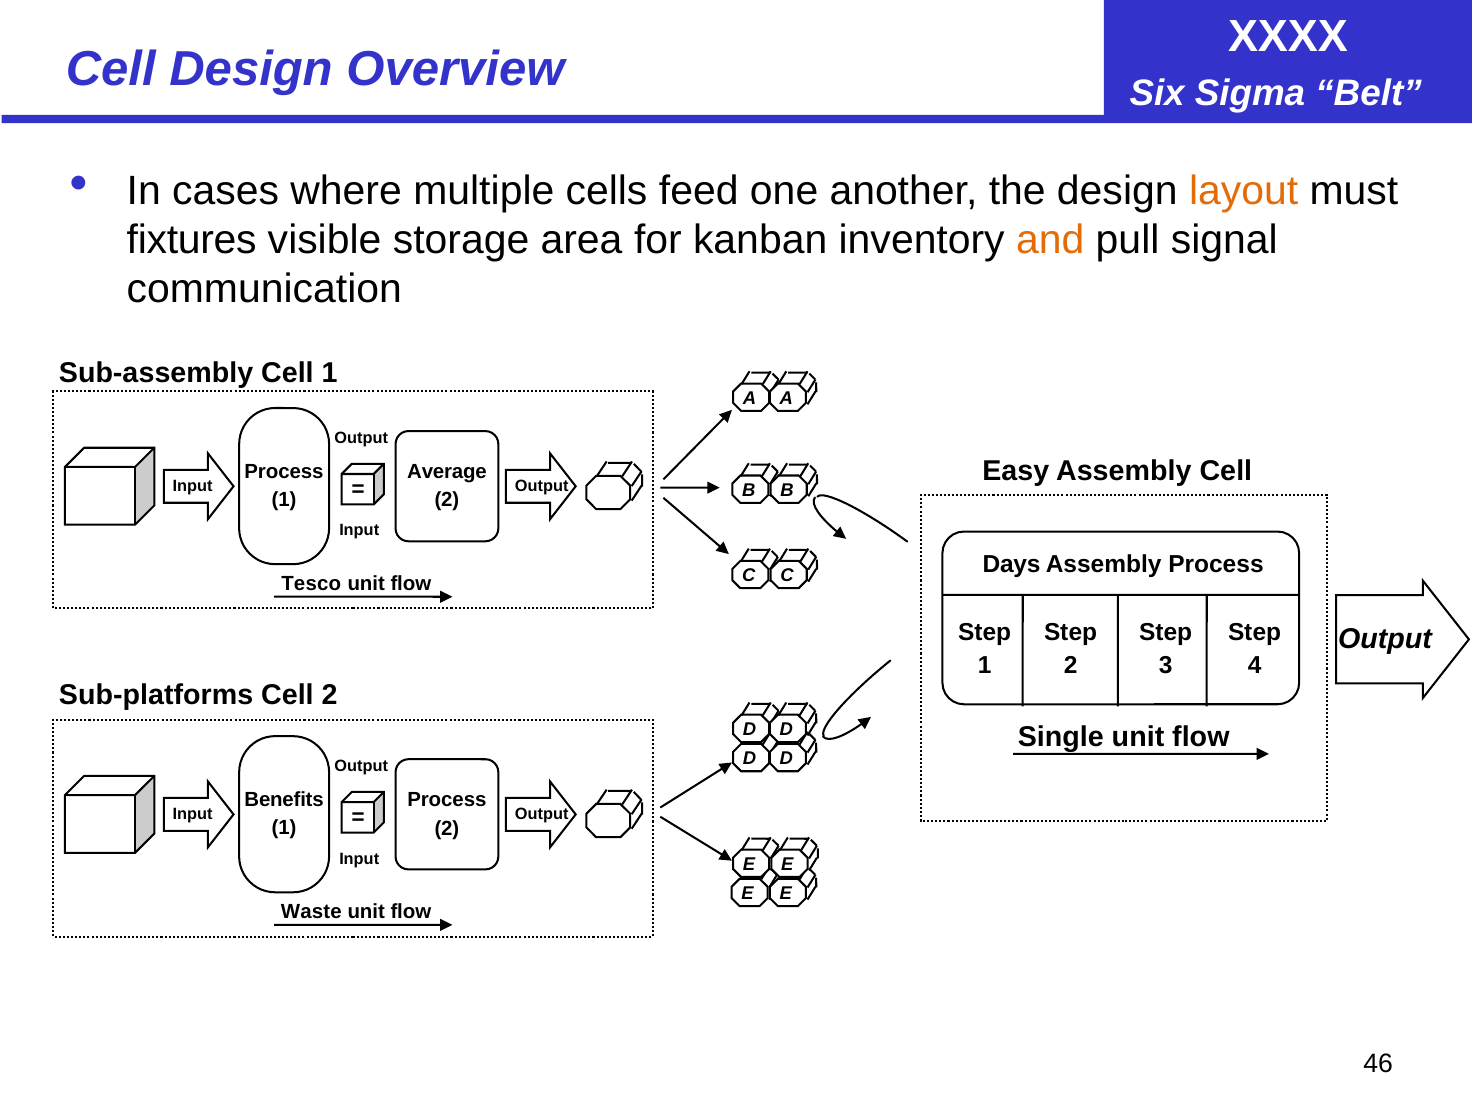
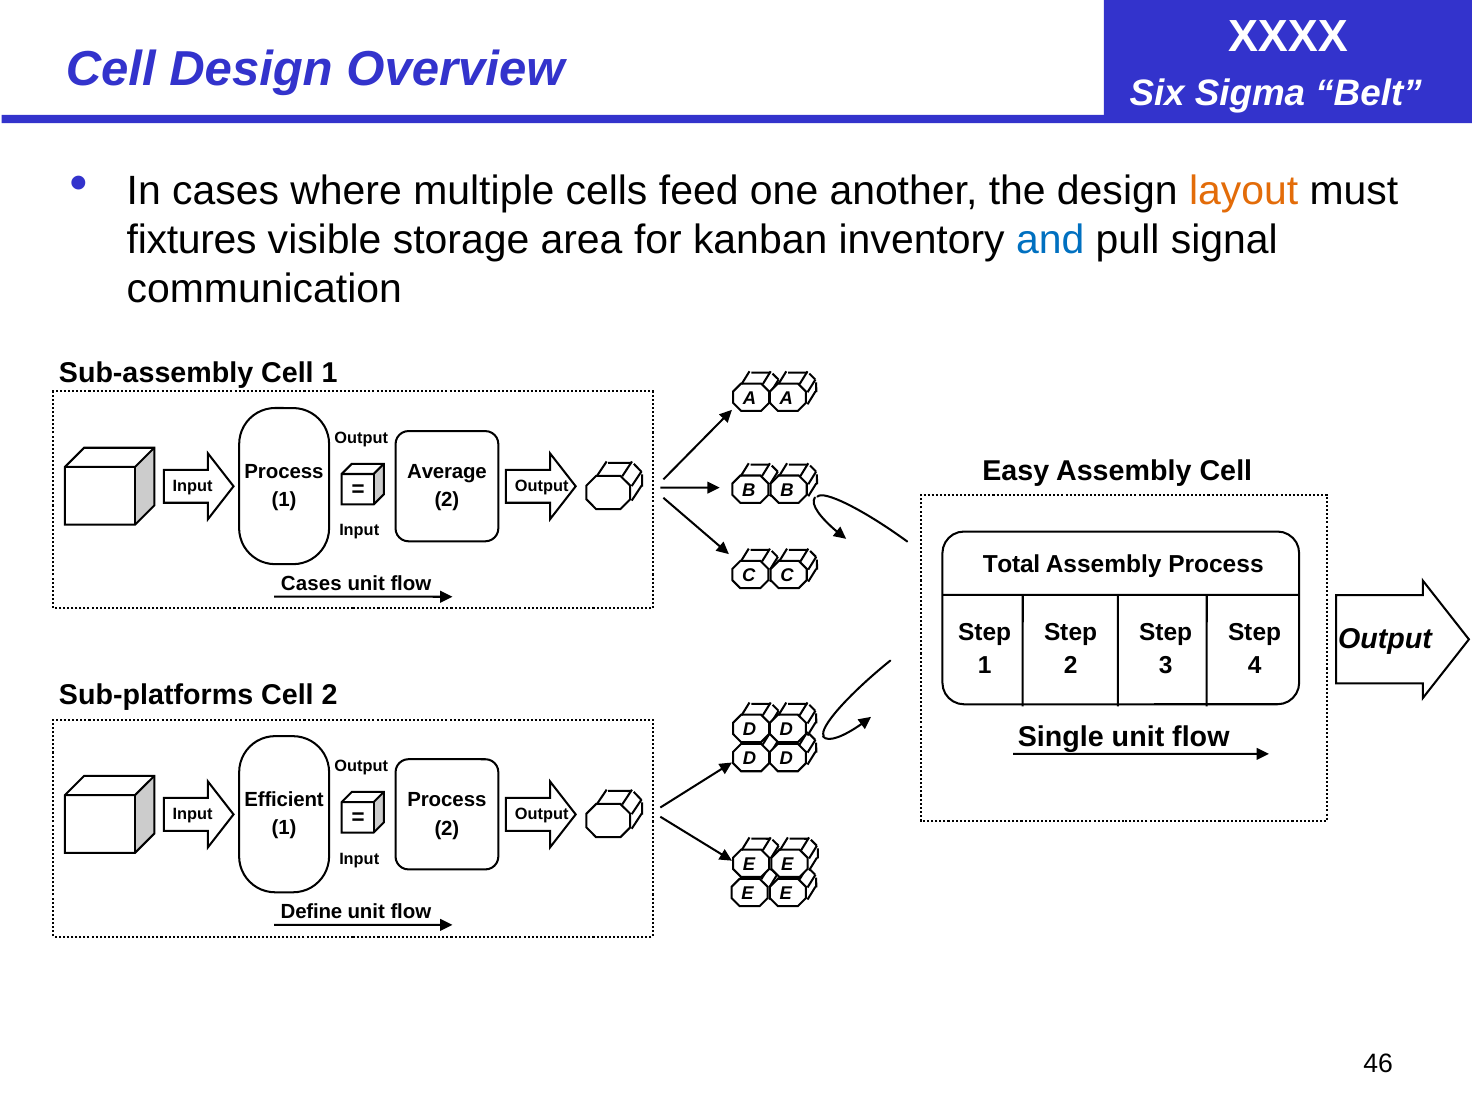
and colour: orange -> blue (1050, 240)
Days: Days -> Total (1012, 565)
Tesco: Tesco -> Cases (311, 584)
Benefits: Benefits -> Efficient (284, 800)
Waste: Waste -> Define (311, 912)
